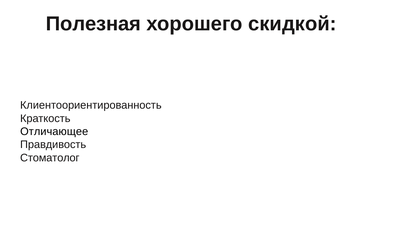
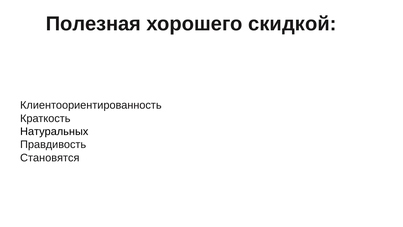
Отличающее: Отличающее -> Натуральных (54, 131)
Стоматолог: Стоматолог -> Становятся (50, 158)
